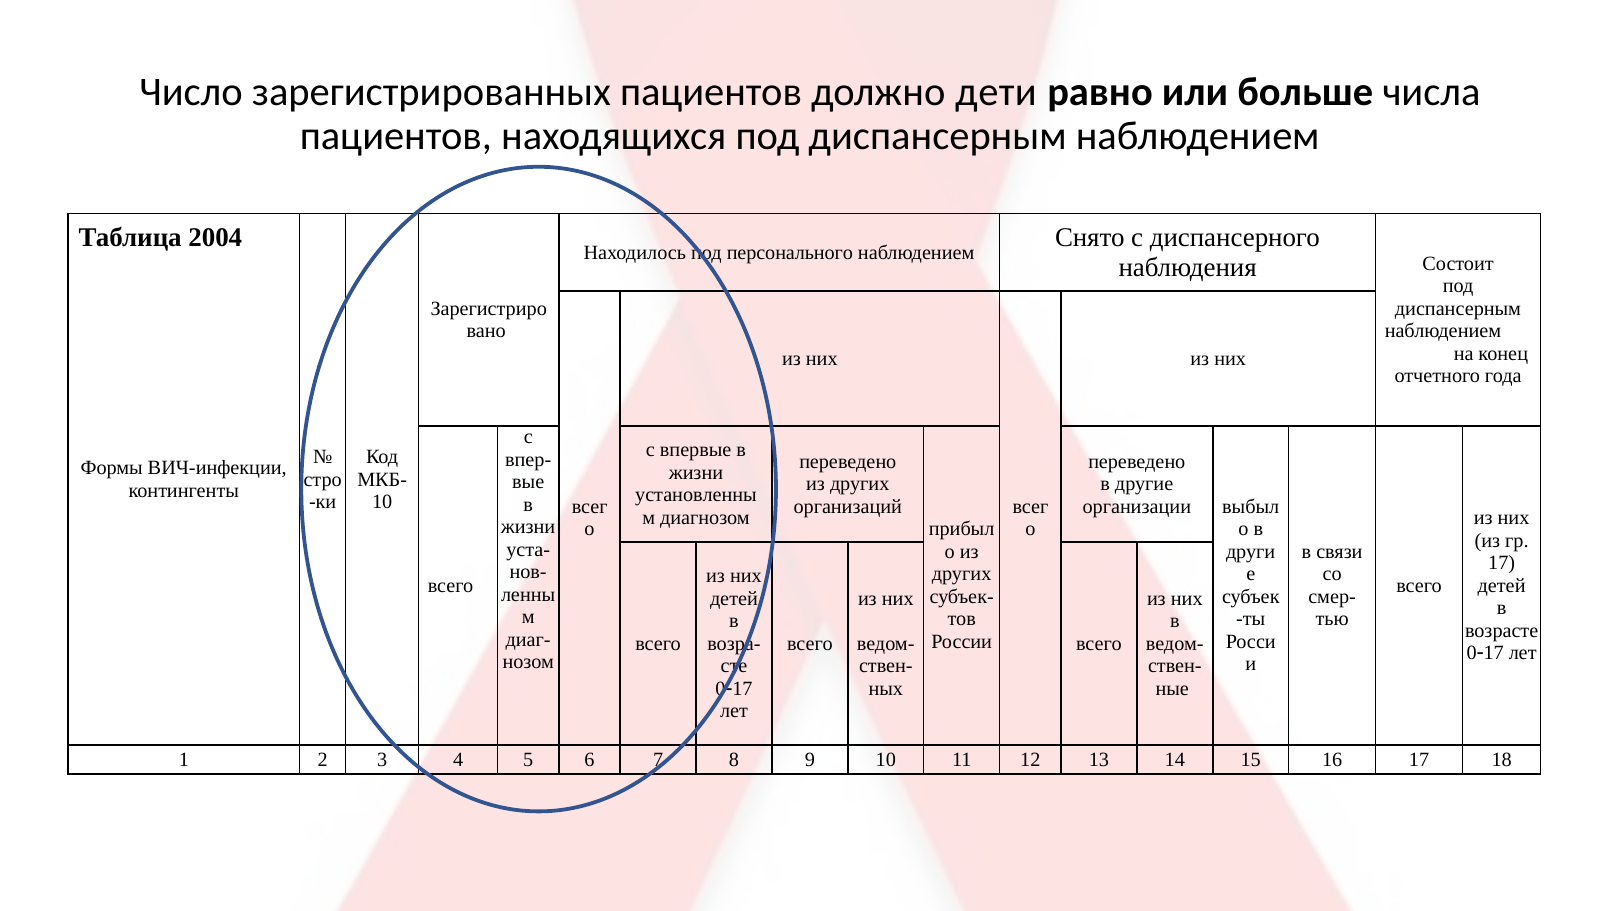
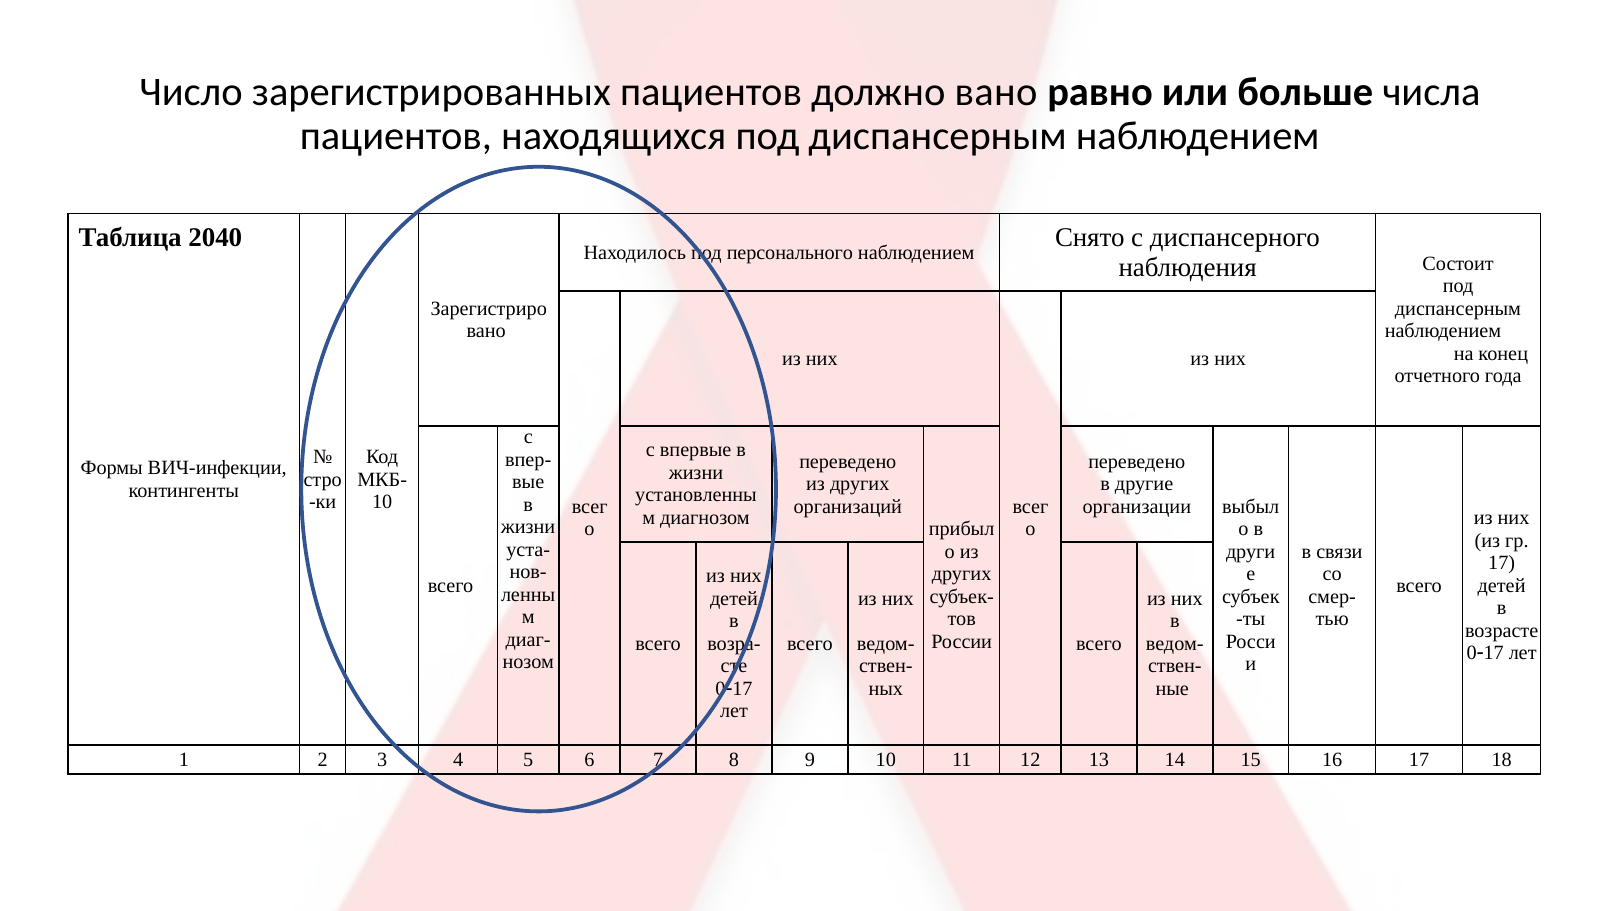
должно дети: дети -> вано (996, 92)
2004: 2004 -> 2040 (215, 238)
